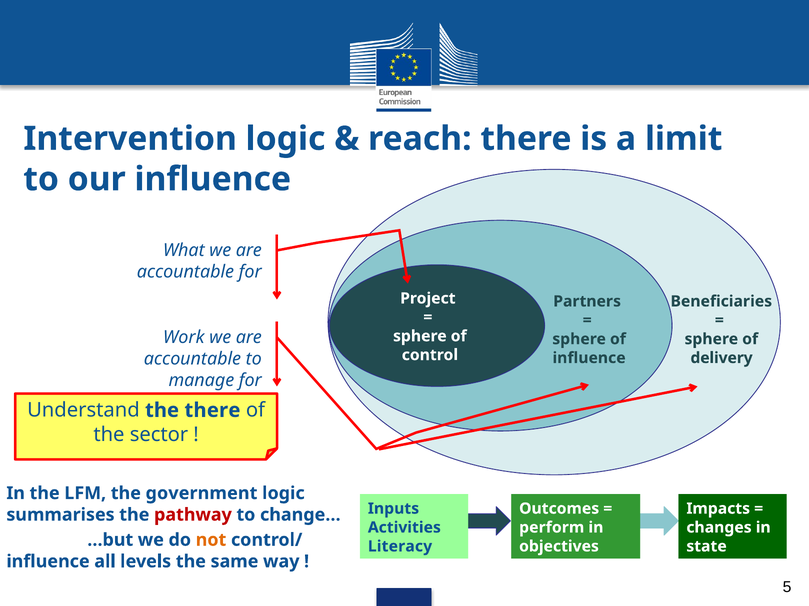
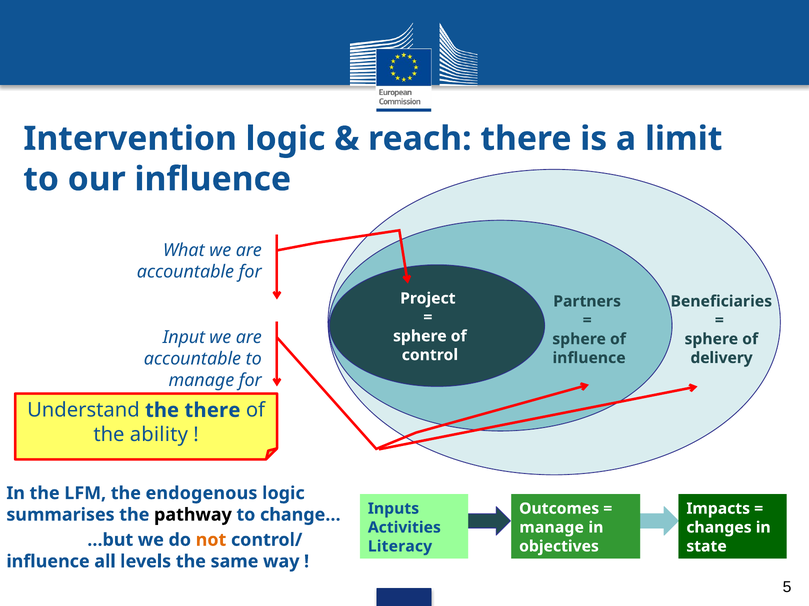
Work: Work -> Input (184, 338)
sector: sector -> ability (159, 435)
government: government -> endogenous (201, 494)
pathway colour: red -> black (193, 515)
perform: perform -> manage (552, 528)
